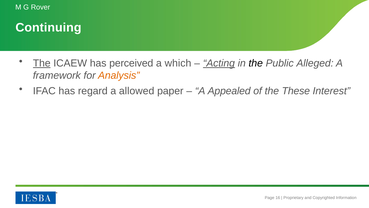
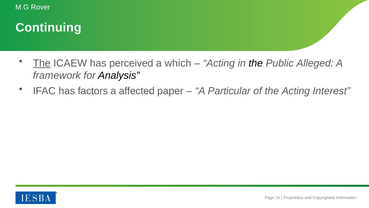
Acting underline: present -> none (219, 63)
Analysis colour: orange -> black (119, 75)
regard: regard -> factors (93, 91)
allowed: allowed -> affected (137, 91)
Appealed: Appealed -> Particular (229, 91)
the These: These -> Acting (296, 91)
